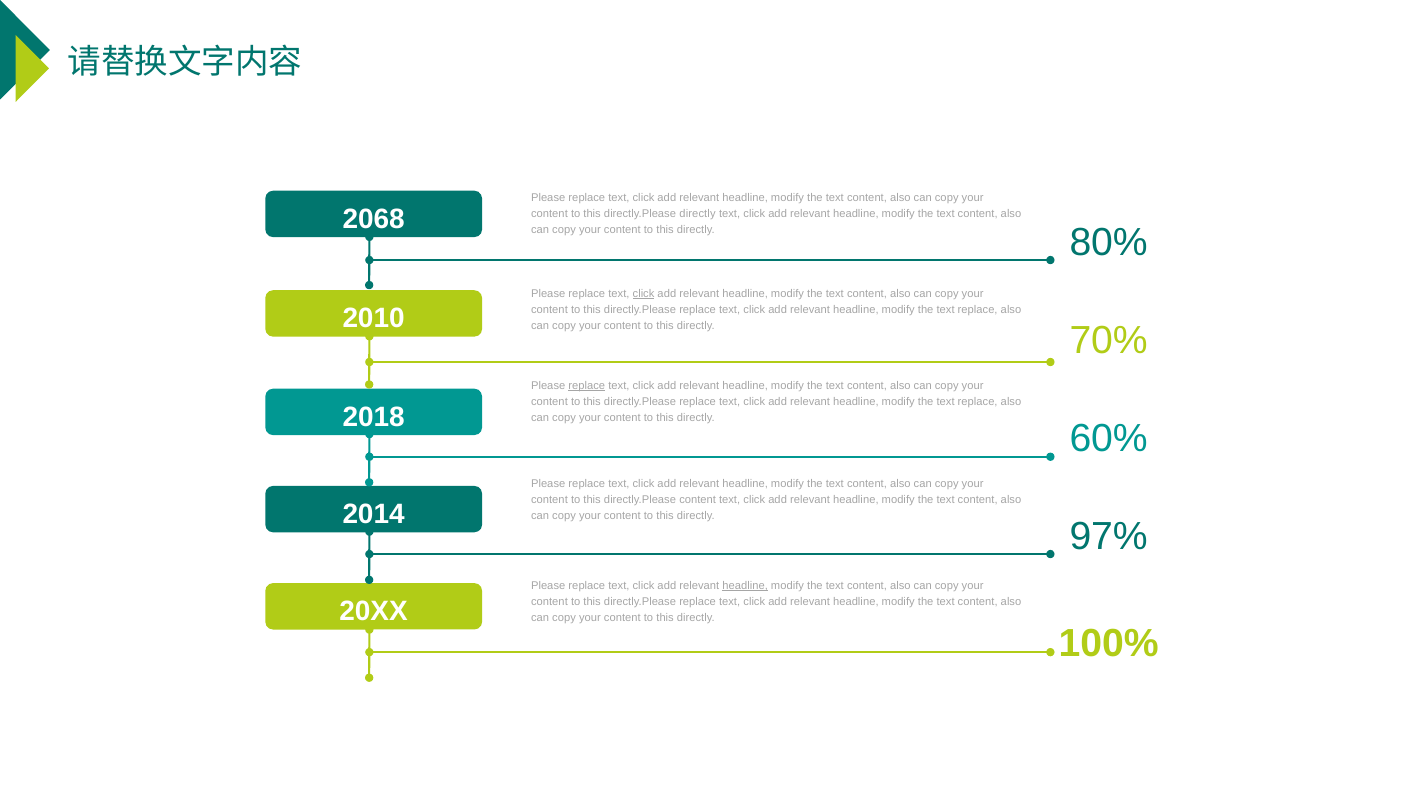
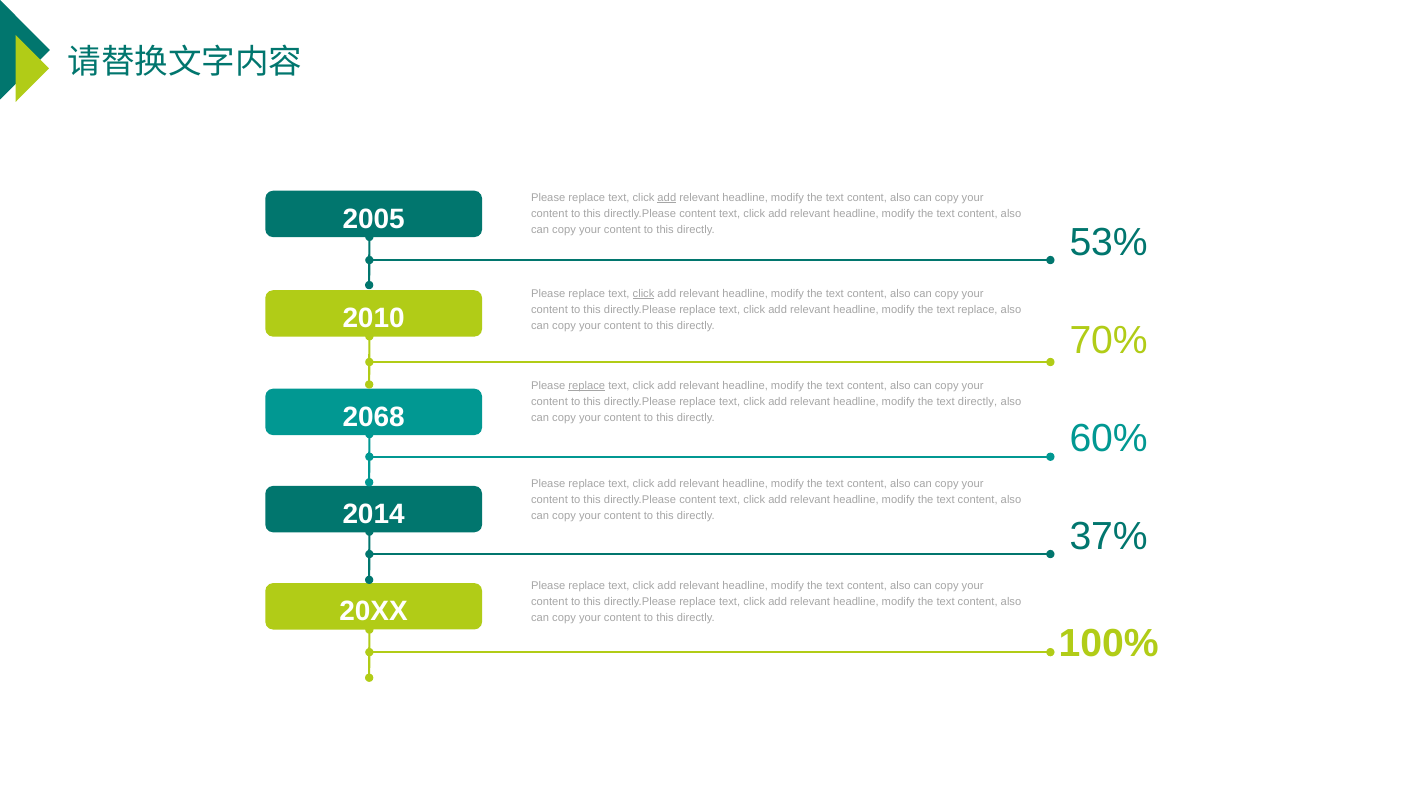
add underline: none -> present (667, 198)
2068: 2068 -> 2005 (374, 219)
directly: directly -> content (698, 214)
80%: 80% -> 53% (1109, 242)
replace: replace -> directly (978, 401)
2018: 2018 -> 2068 (374, 417)
97%: 97% -> 37% (1109, 536)
headline underline: present -> none (745, 586)
